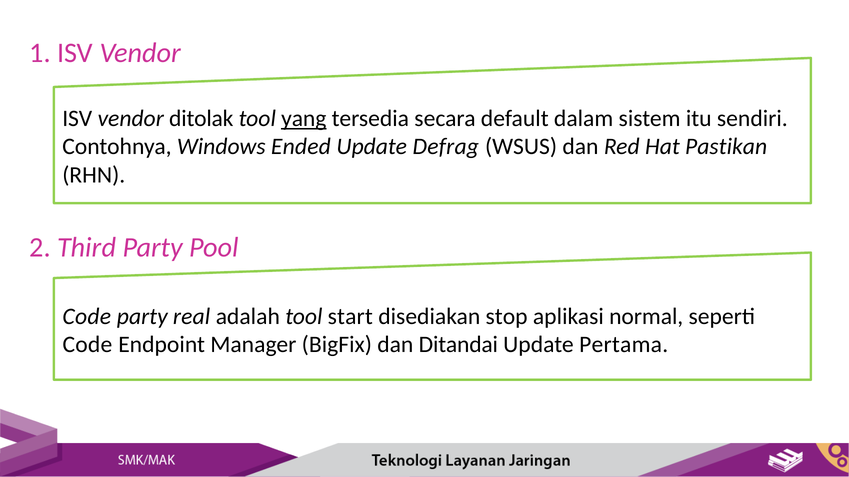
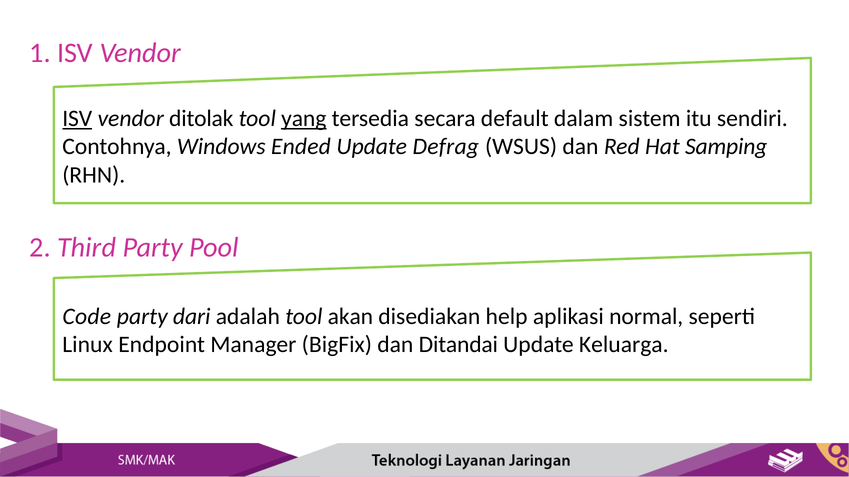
ISV underline: none -> present (77, 119)
Pastikan: Pastikan -> Samping (726, 147)
real: real -> dari (192, 317)
start: start -> akan (350, 317)
stop: stop -> help (507, 317)
Code: Code -> Linux (88, 345)
Pertama: Pertama -> Keluarga (624, 345)
